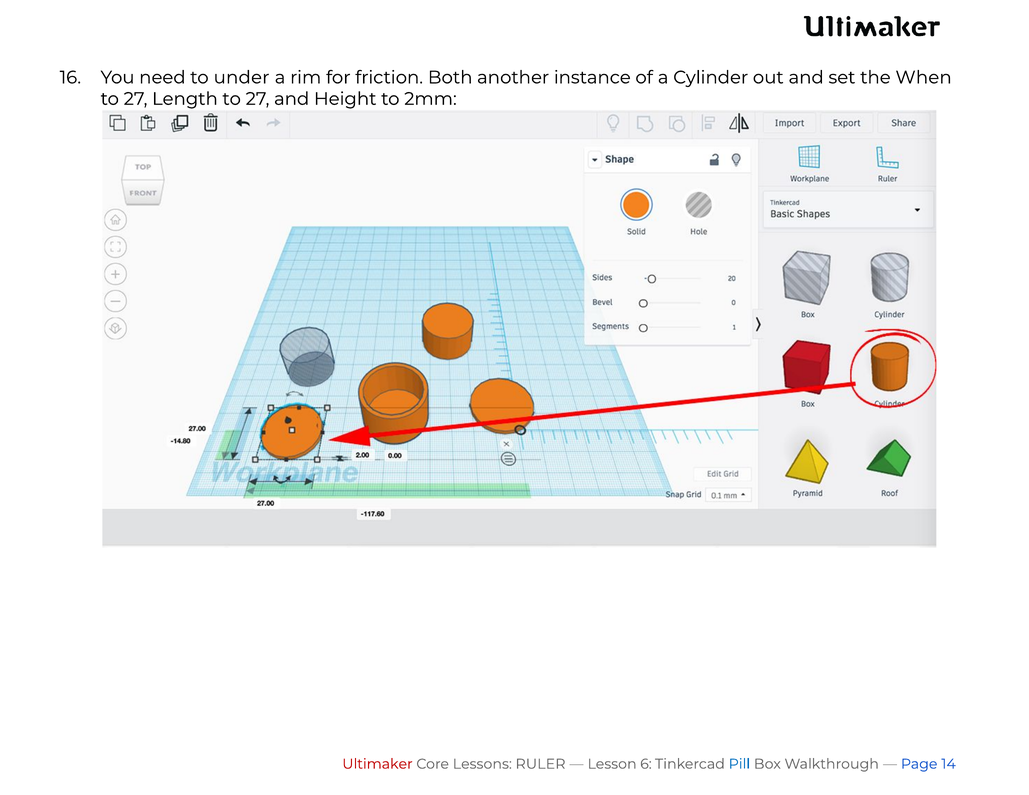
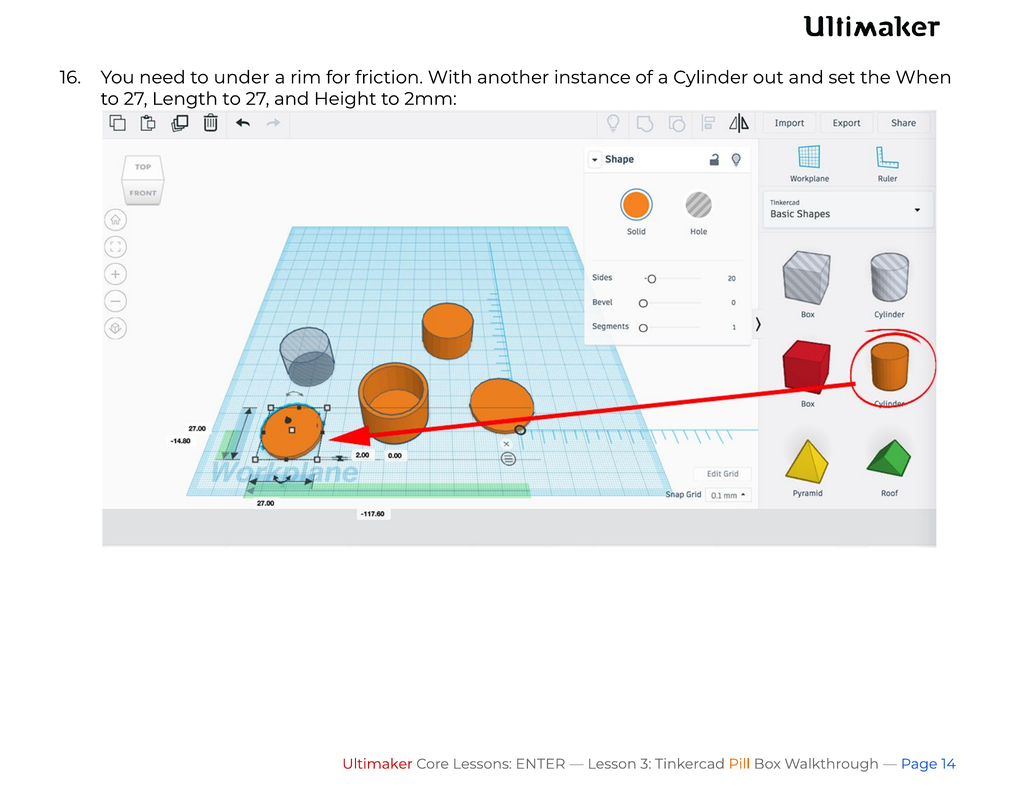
Both: Both -> With (450, 77)
RULER: RULER -> ENTER (540, 764)
6: 6 -> 3 (646, 764)
Pill colour: blue -> orange (739, 764)
